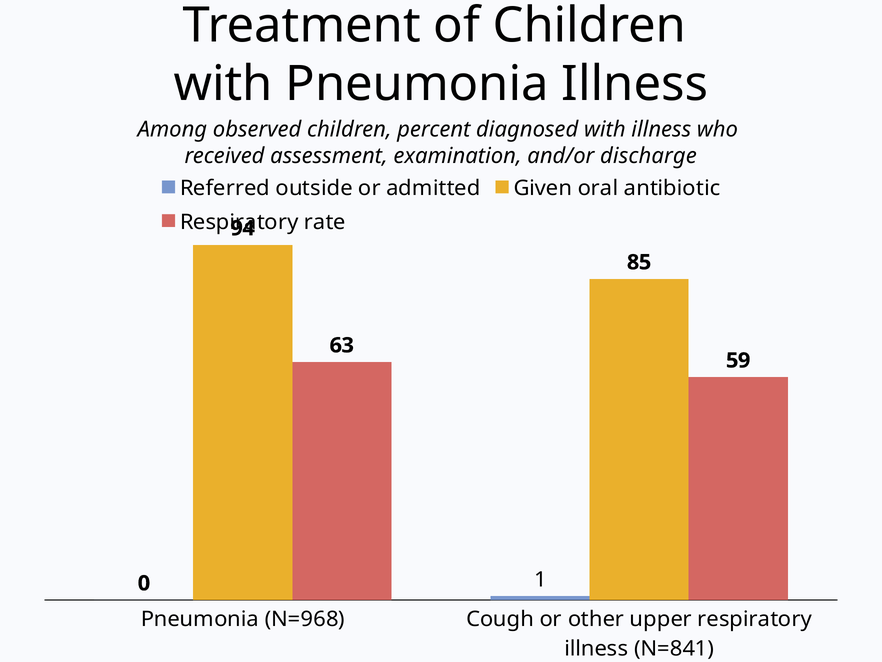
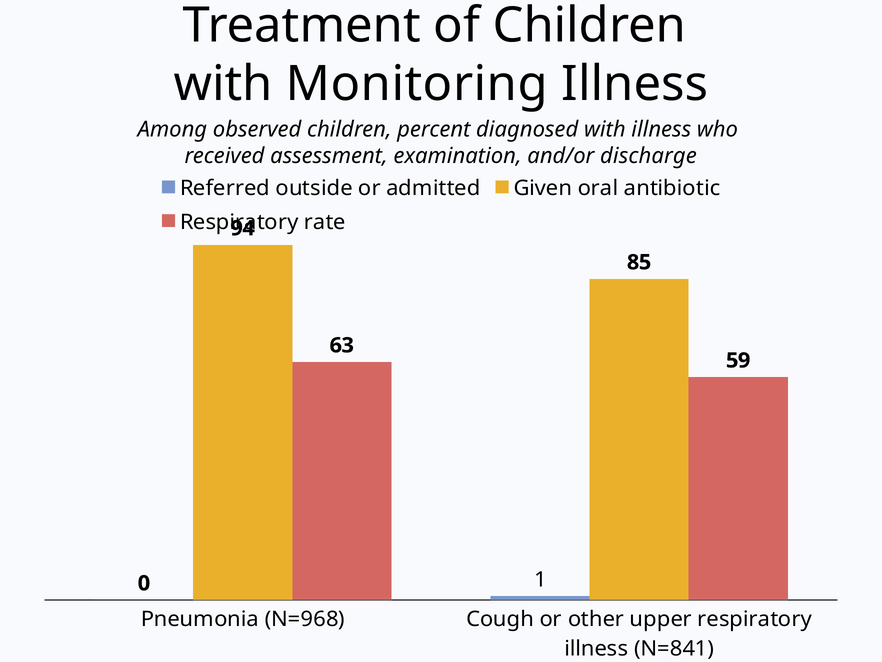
with Pneumonia: Pneumonia -> Monitoring (417, 84)
